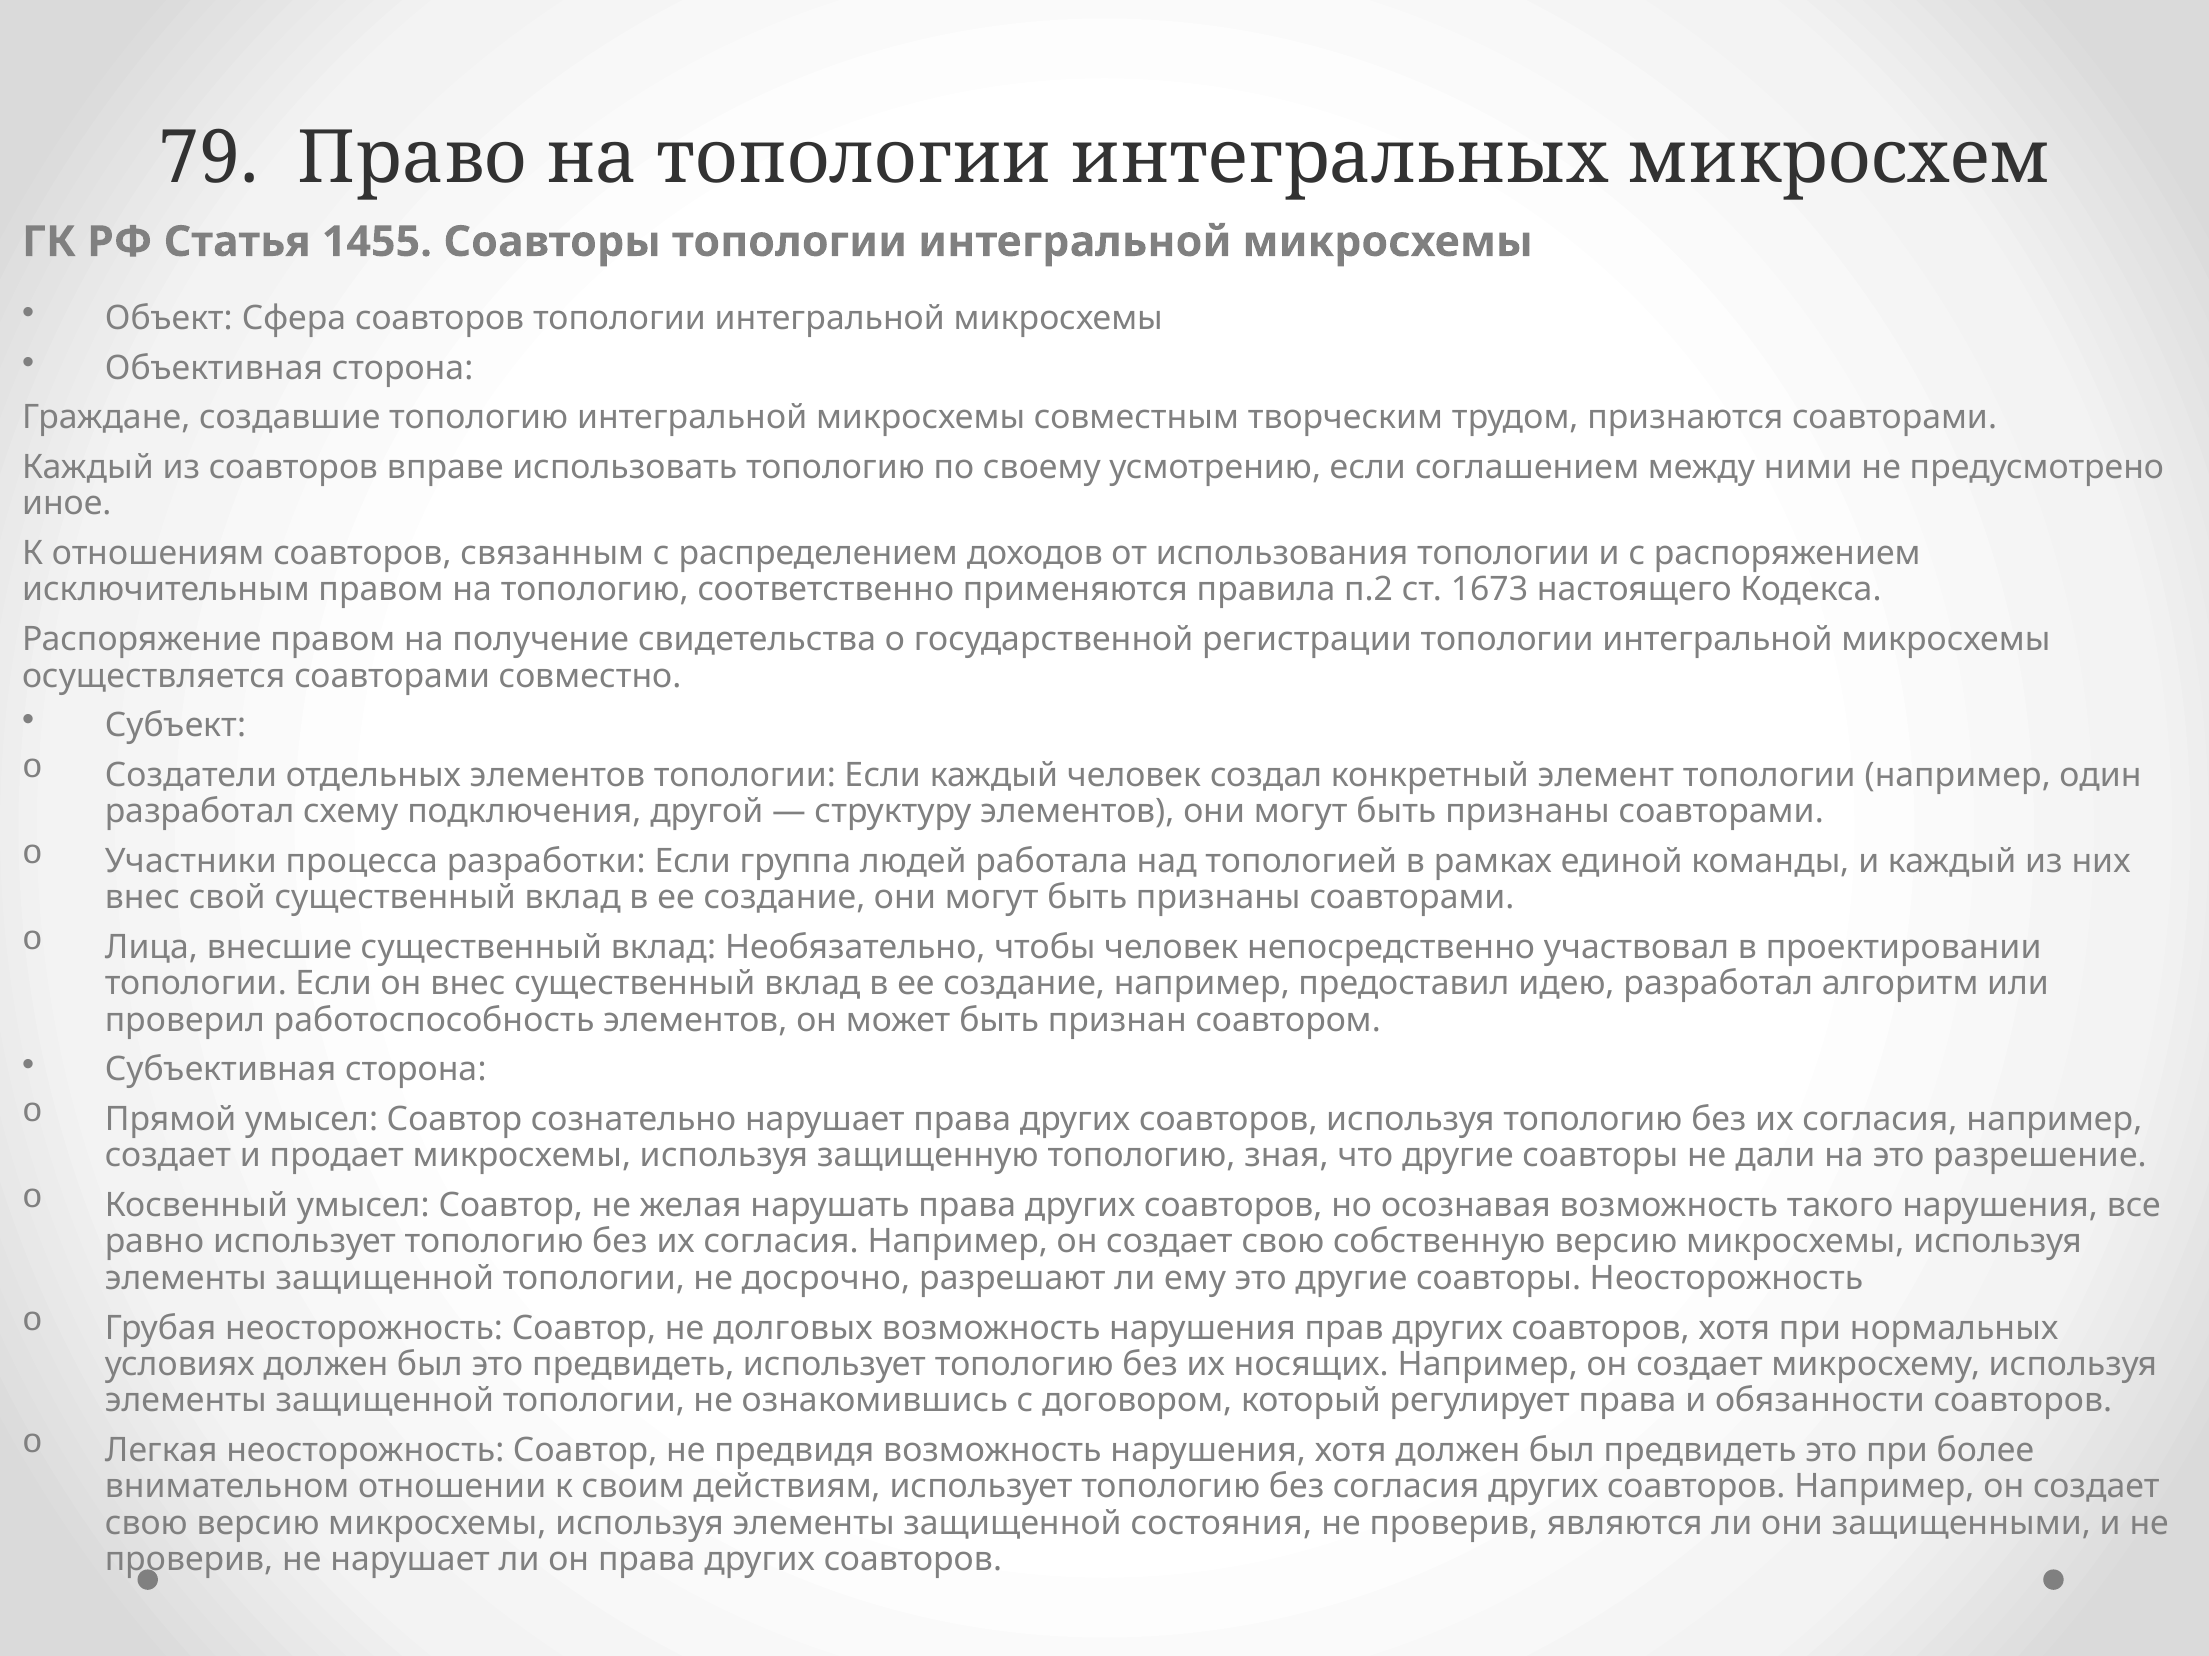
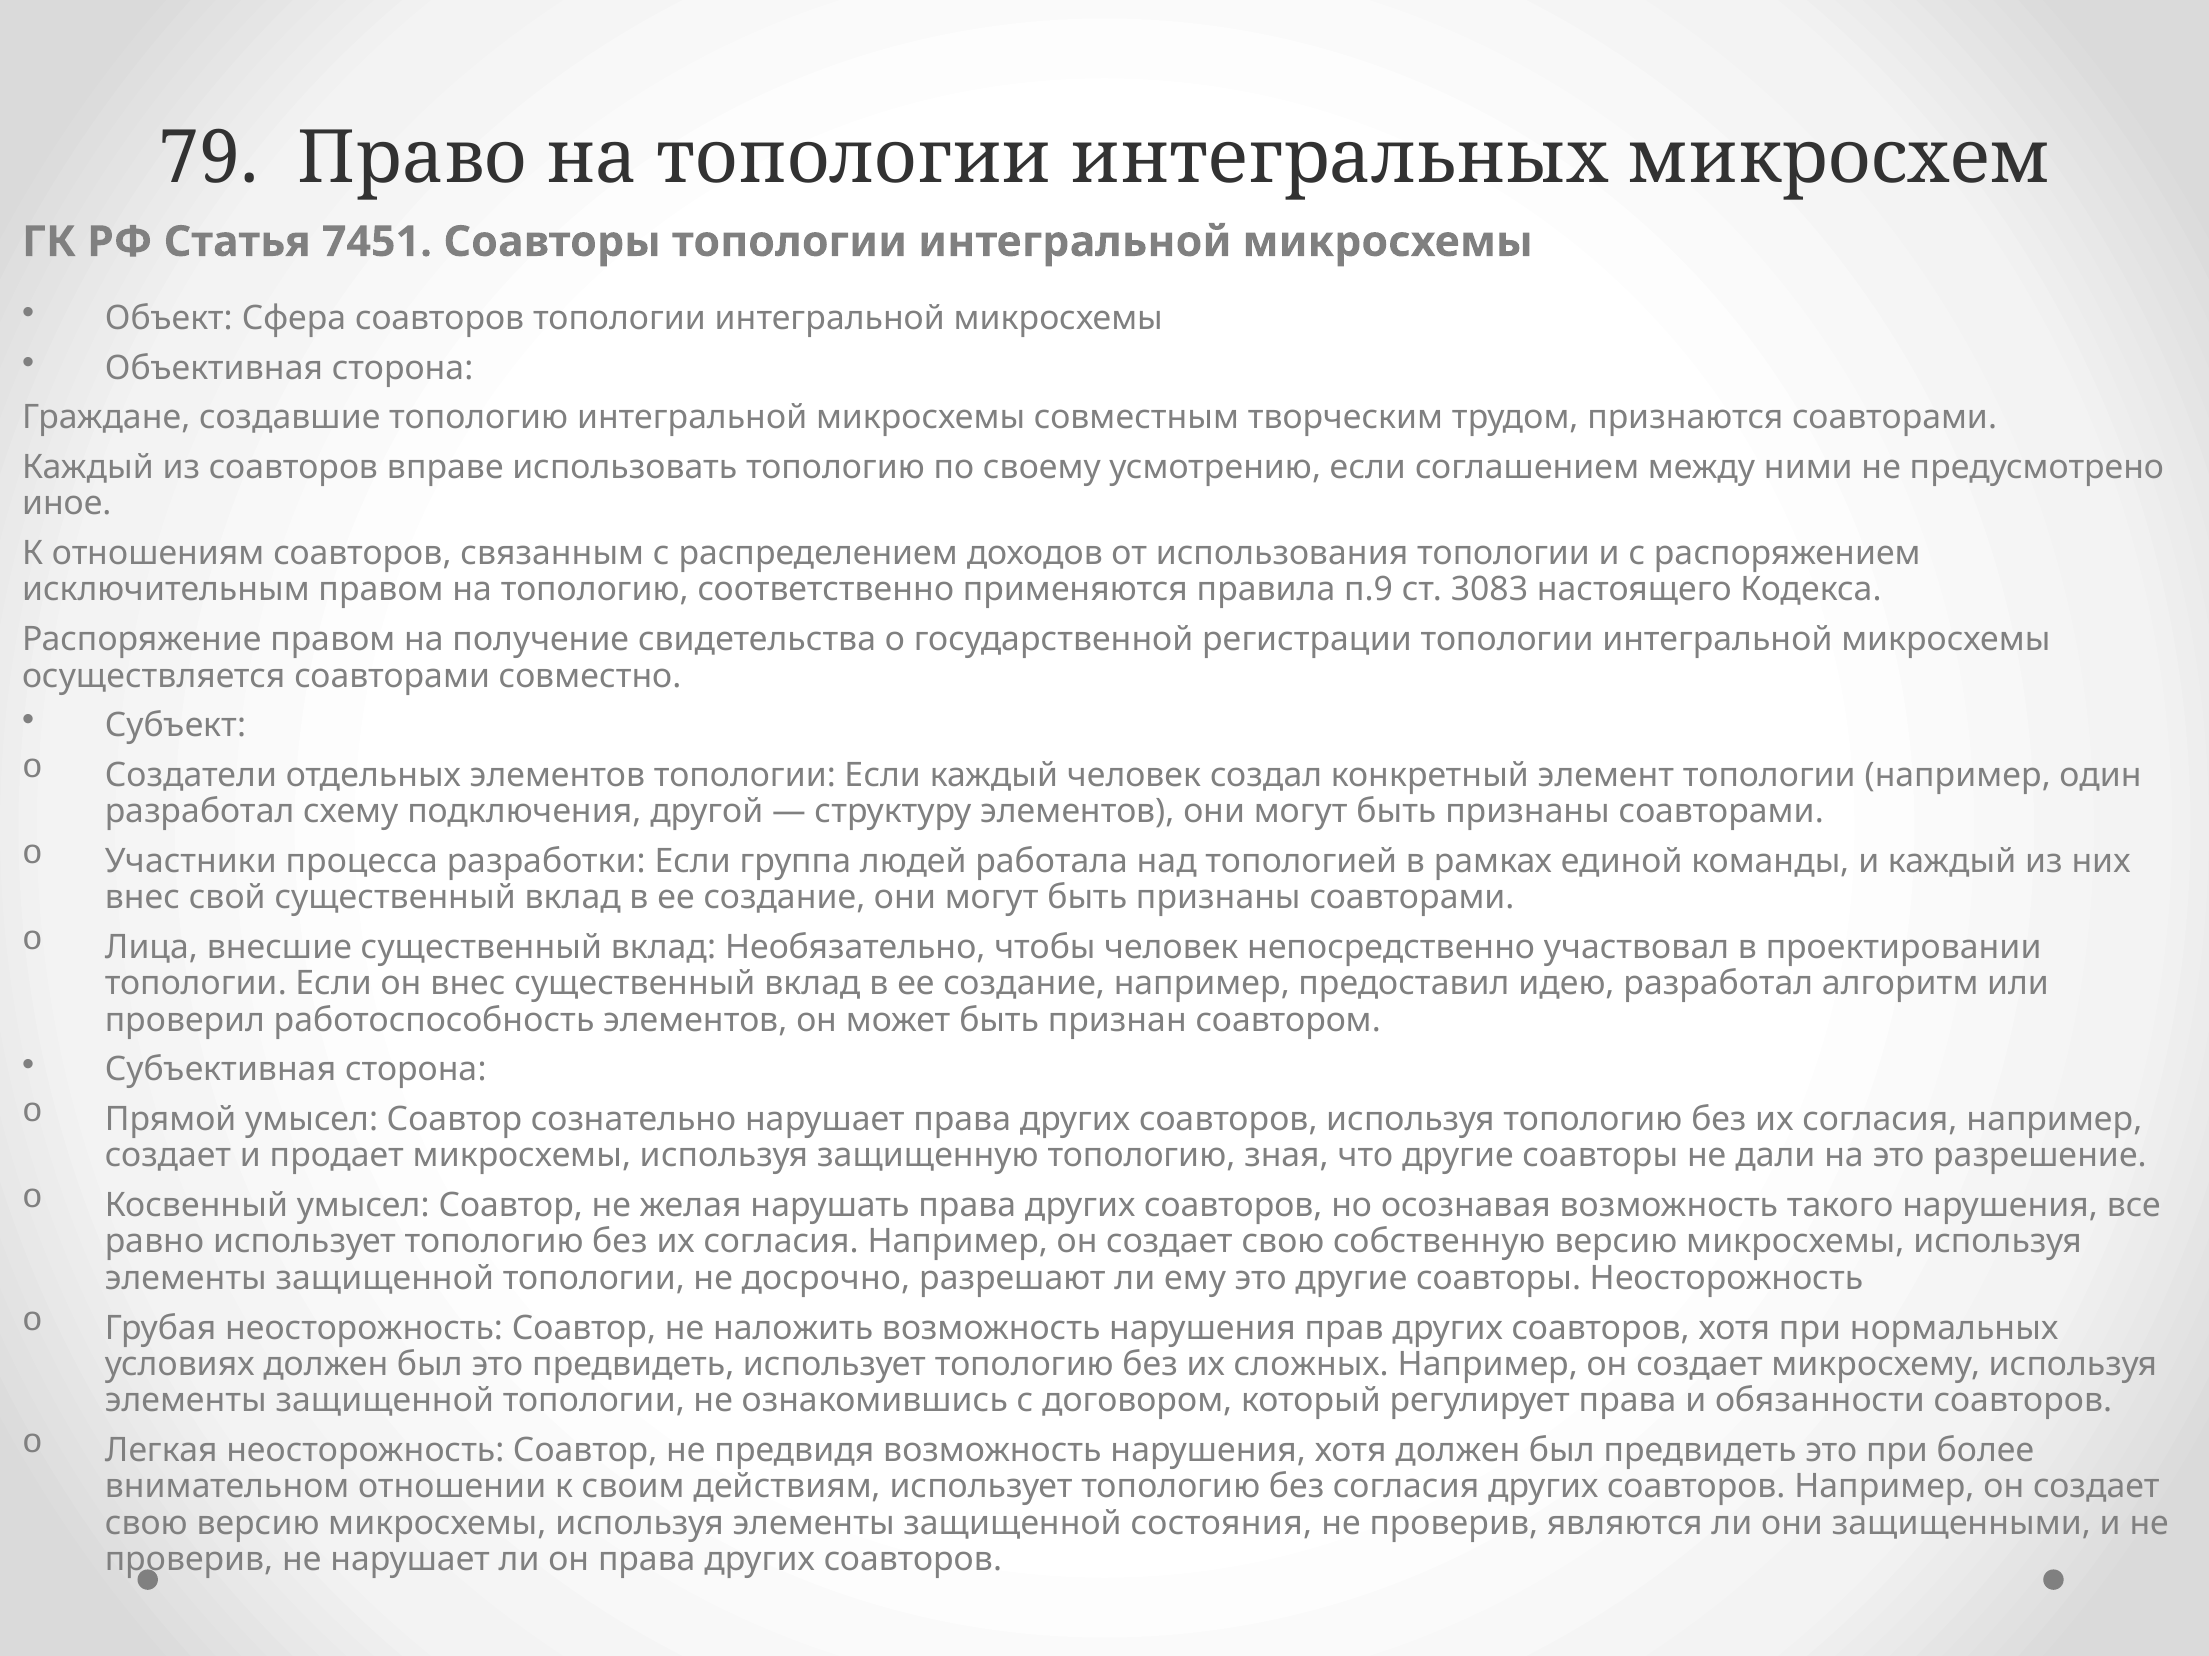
1455: 1455 -> 7451 (377, 242)
п.2: п.2 -> п.9 (1369, 590)
1673: 1673 -> 3083 (1489, 590)
долговых: долговых -> наложить (793, 1329)
носящих: носящих -> сложных (1311, 1365)
